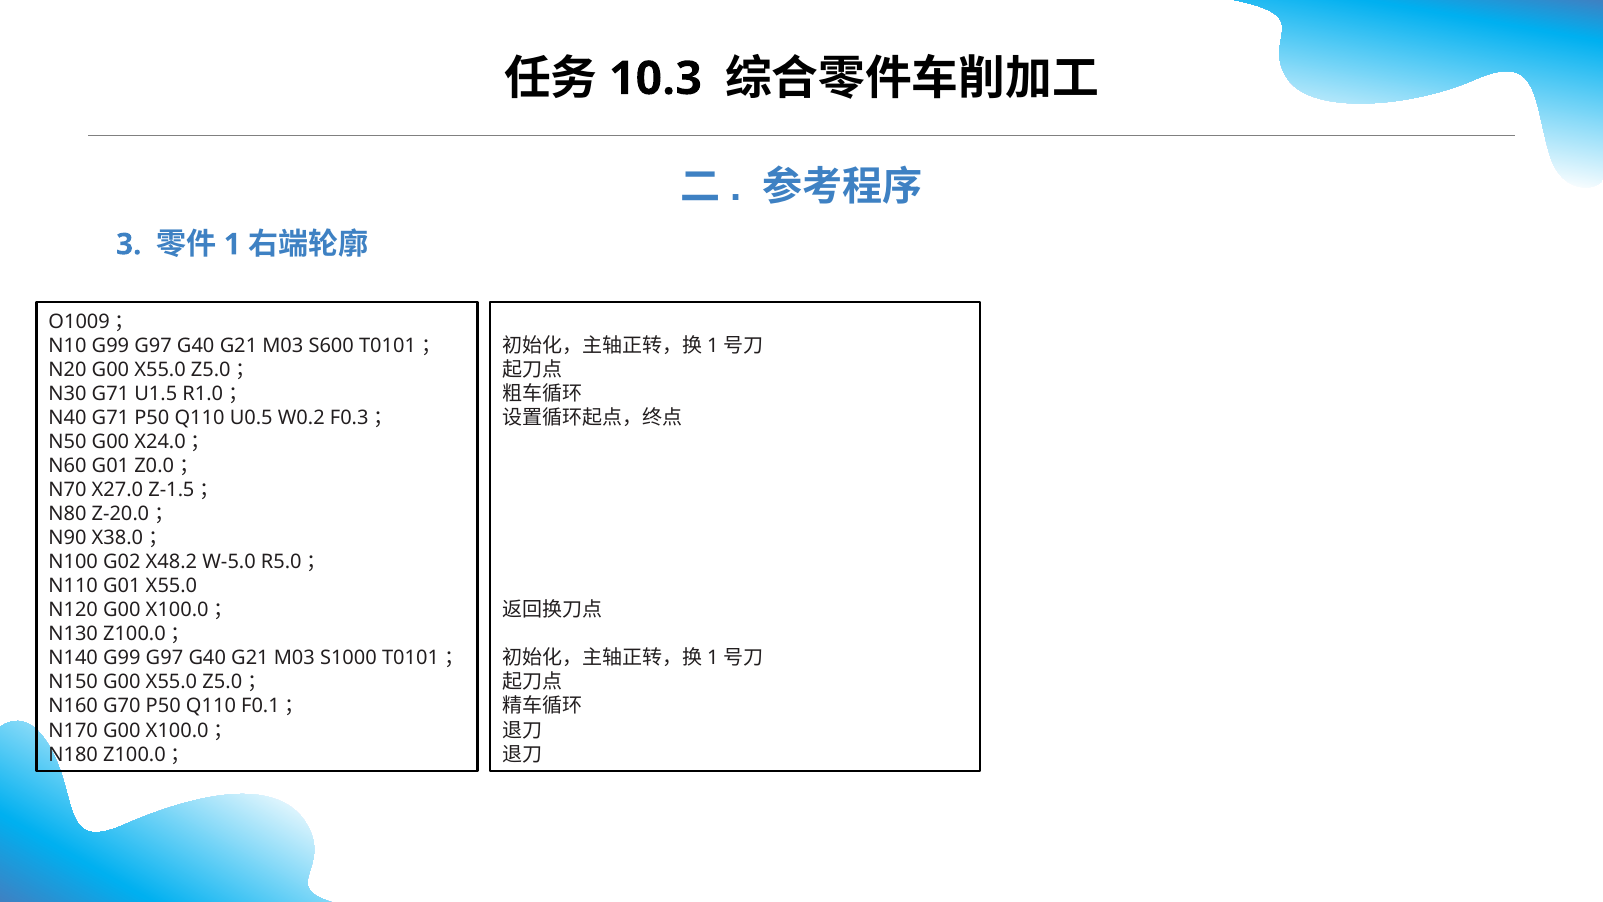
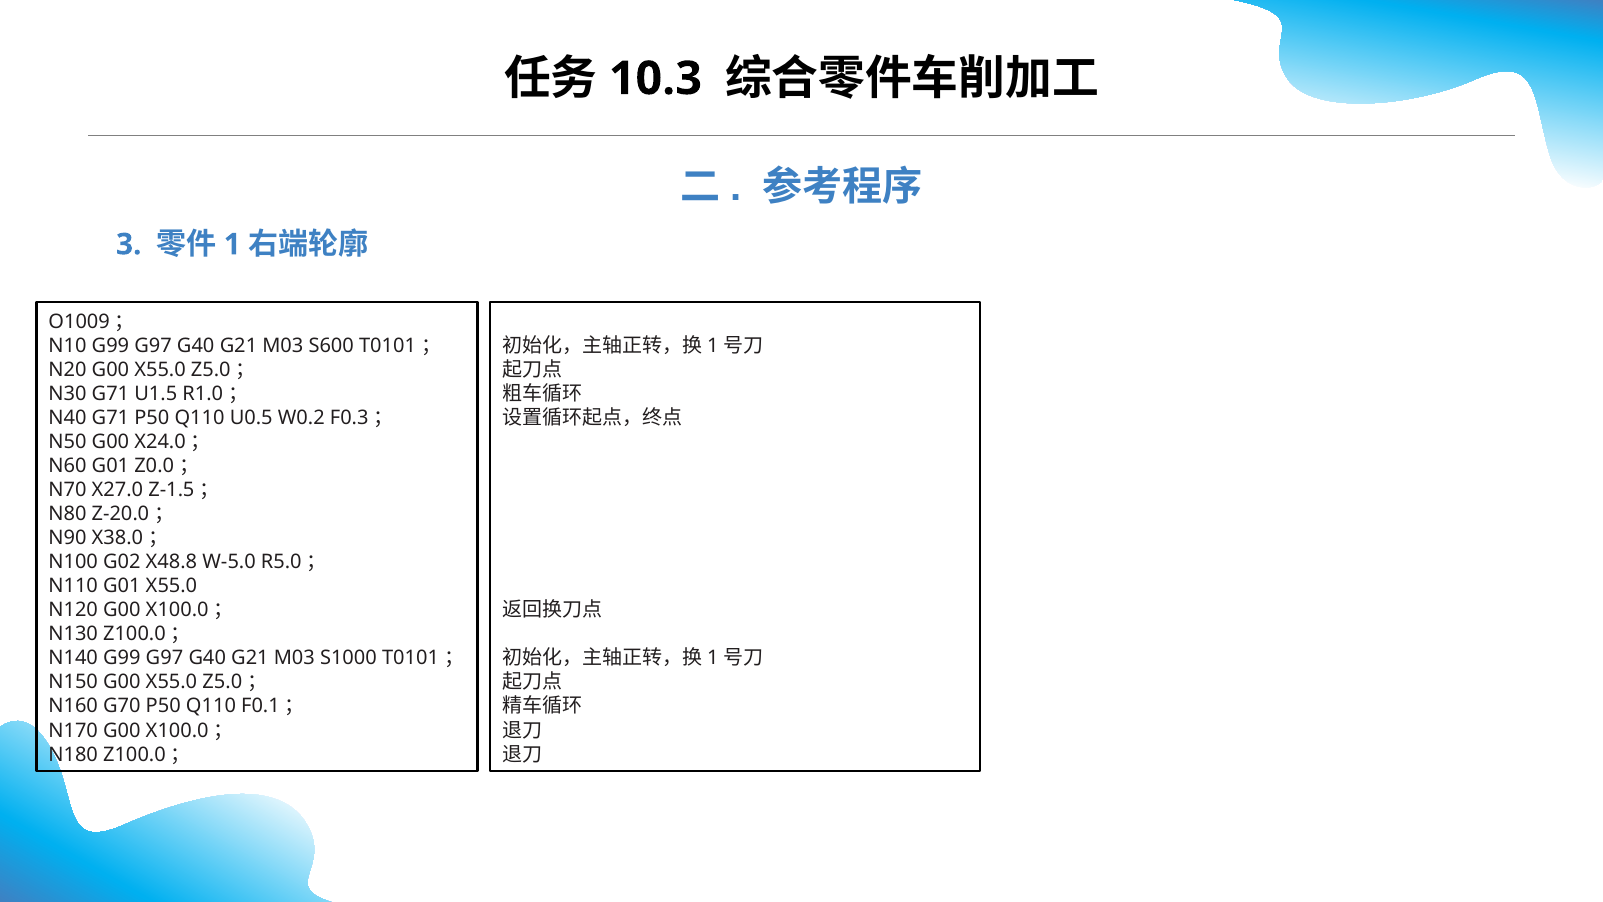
X48.2: X48.2 -> X48.8 (171, 562)
